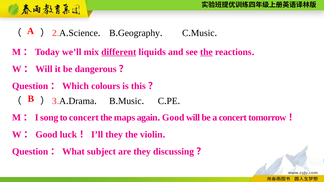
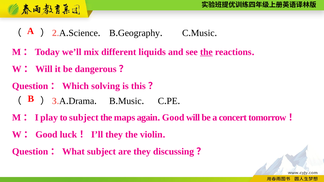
different underline: present -> none (119, 52)
colours: colours -> solving (106, 86)
song: song -> play (49, 118)
to concert: concert -> subject (84, 118)
